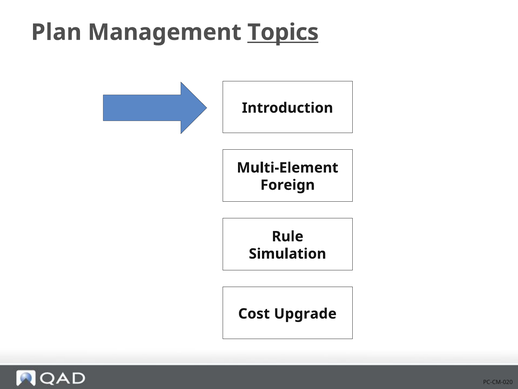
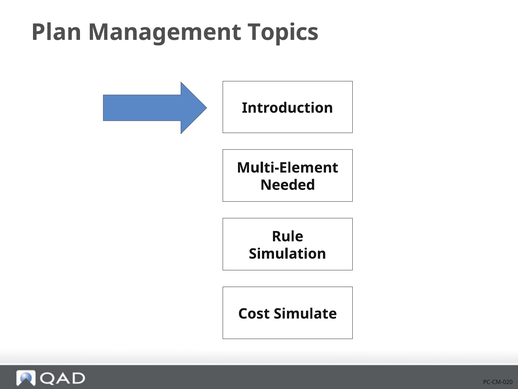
Topics underline: present -> none (283, 32)
Foreign: Foreign -> Needed (288, 185)
Upgrade: Upgrade -> Simulate (305, 313)
